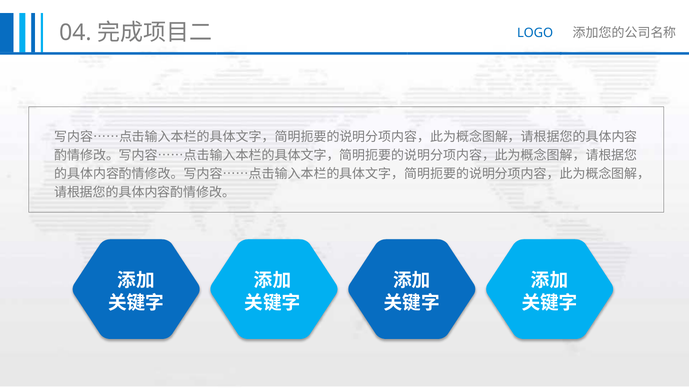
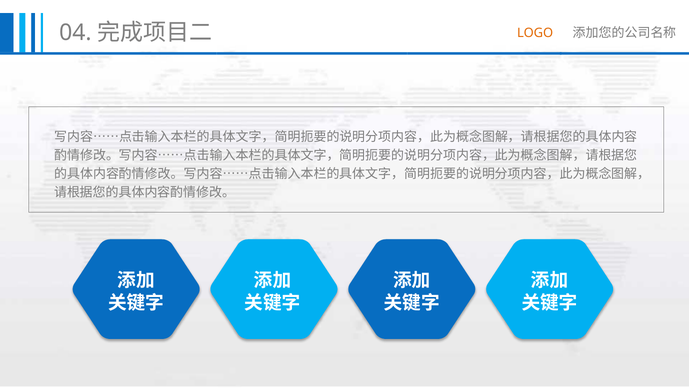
LOGO colour: blue -> orange (535, 33)
